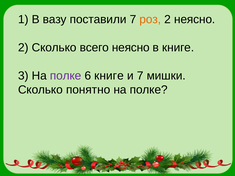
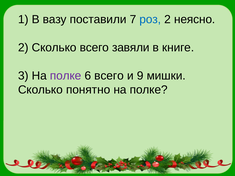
роз colour: orange -> blue (150, 19)
всего неясно: неясно -> завяли (131, 48)
6 книге: книге -> всего (109, 76)
и 7: 7 -> 9 (140, 76)
